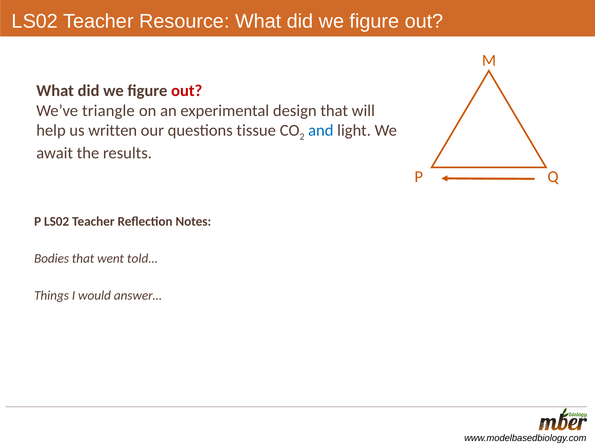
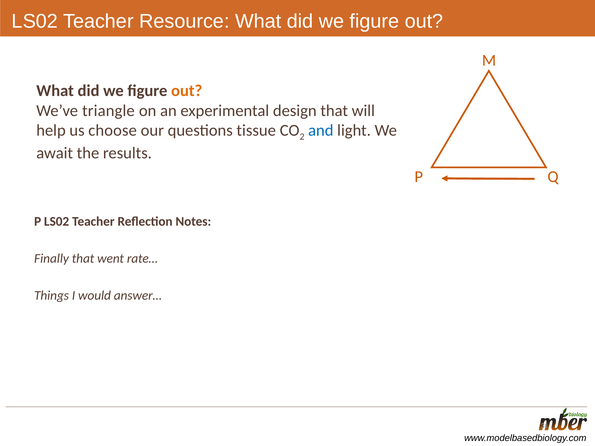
out colour: red -> orange (187, 91)
written: written -> choose (113, 130)
Bodies: Bodies -> Finally (51, 259)
told…: told… -> rate… (142, 259)
